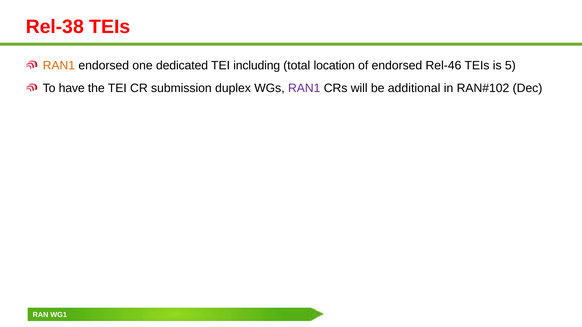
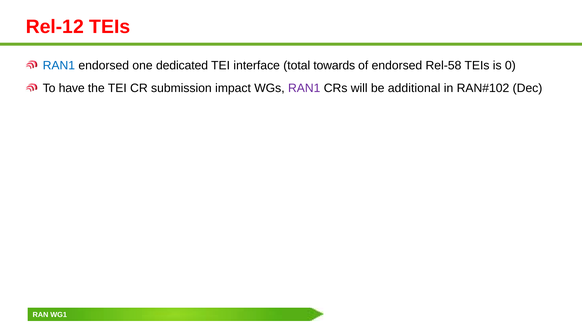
Rel-38: Rel-38 -> Rel-12 (55, 27)
RAN1 colour: orange -> blue (59, 65)
including: including -> interface (257, 65)
location: location -> towards (334, 65)
Rel-46: Rel-46 -> Rel-58 (443, 65)
5: 5 -> 0 (510, 65)
duplex: duplex -> impact (233, 88)
